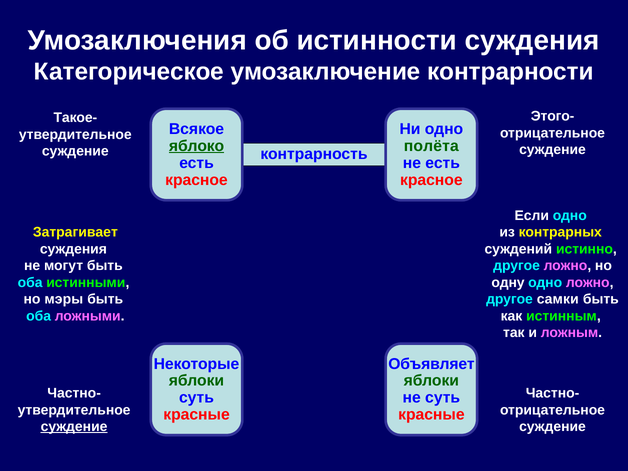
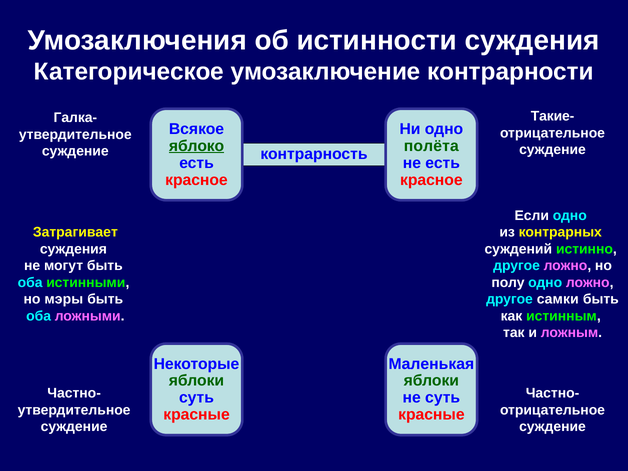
Этого-: Этого- -> Такие- (553, 116)
Такое-: Такое- -> Галка- (75, 118)
одну: одну -> полу (508, 283)
Объявляет: Объявляет -> Маленькая (431, 364)
суждение underline: present -> none (74, 427)
